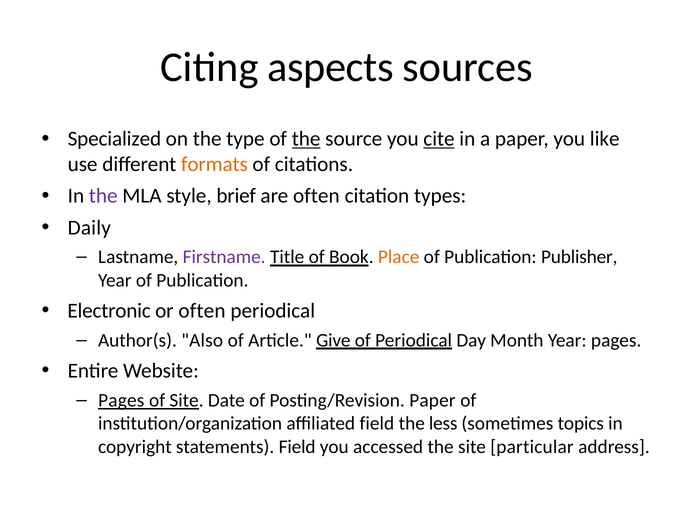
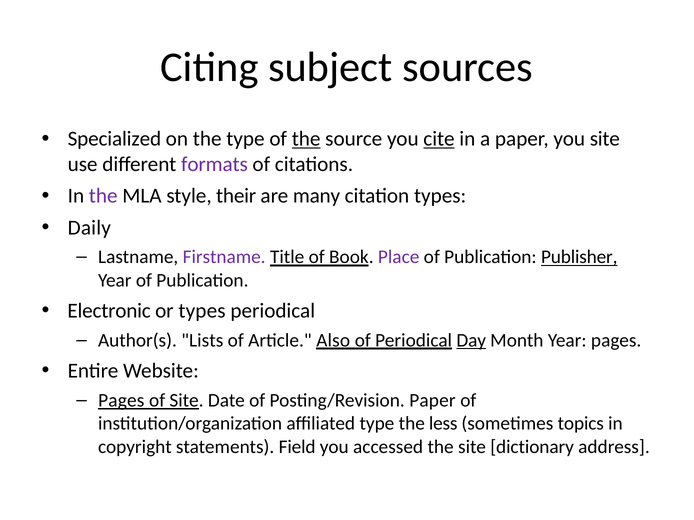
aspects: aspects -> subject (330, 67)
you like: like -> site (605, 139)
formats colour: orange -> purple (214, 165)
brief: brief -> their (236, 196)
are often: often -> many (317, 196)
Place colour: orange -> purple (399, 257)
Publisher underline: none -> present (579, 257)
or often: often -> types (202, 311)
Also: Also -> Lists (202, 341)
Give: Give -> Also (333, 341)
Day underline: none -> present (471, 341)
affiliated field: field -> type (377, 424)
particular: particular -> dictionary (532, 447)
